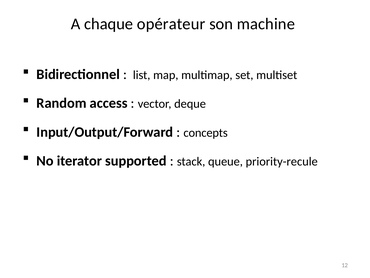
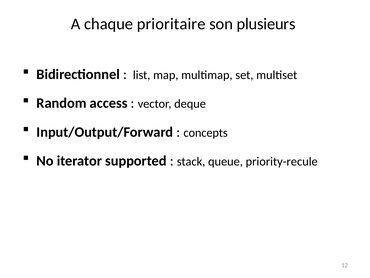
opérateur: opérateur -> prioritaire (171, 24)
machine: machine -> plusieurs (266, 24)
